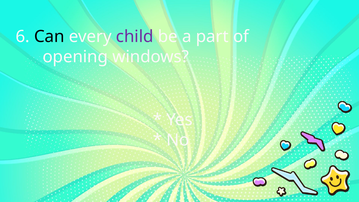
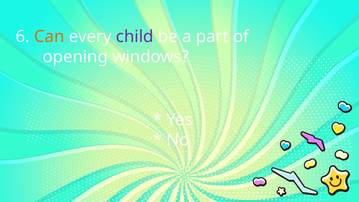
Can colour: black -> orange (49, 37)
